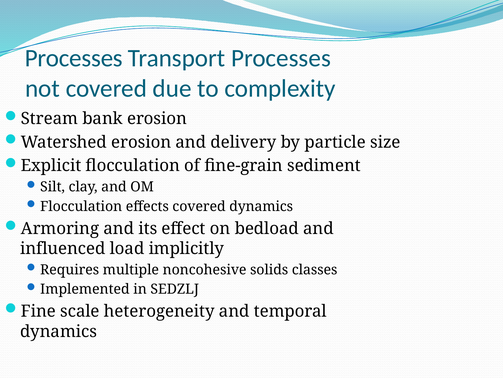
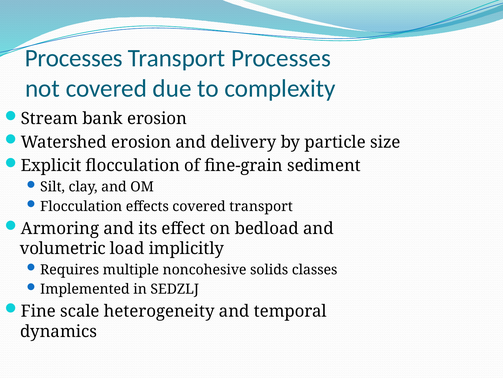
covered dynamics: dynamics -> transport (261, 206)
influenced: influenced -> volumetric (63, 248)
